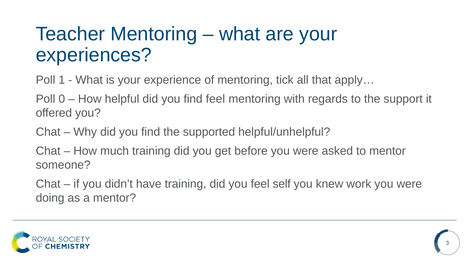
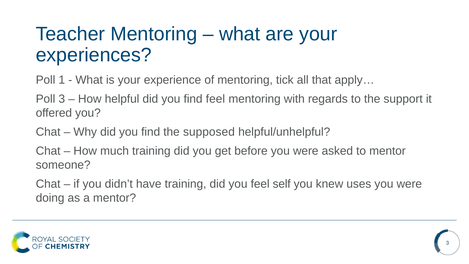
Poll 0: 0 -> 3 (62, 99)
supported: supported -> supposed (209, 132)
work: work -> uses (359, 184)
